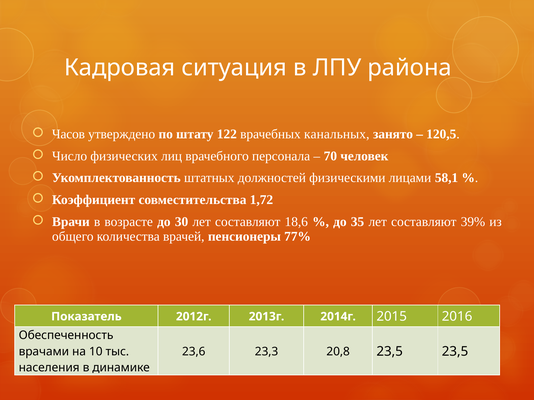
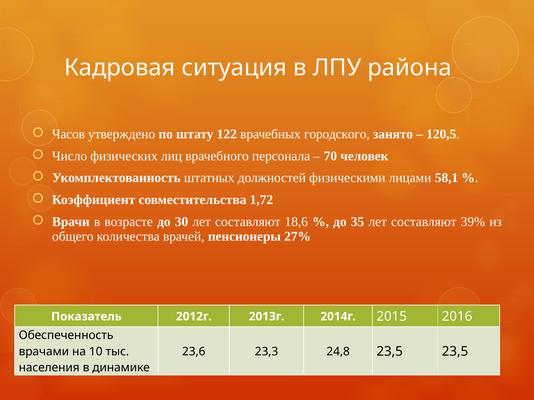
канальных: канальных -> городского (337, 134)
77%: 77% -> 27% (298, 237)
20,8: 20,8 -> 24,8 (338, 352)
